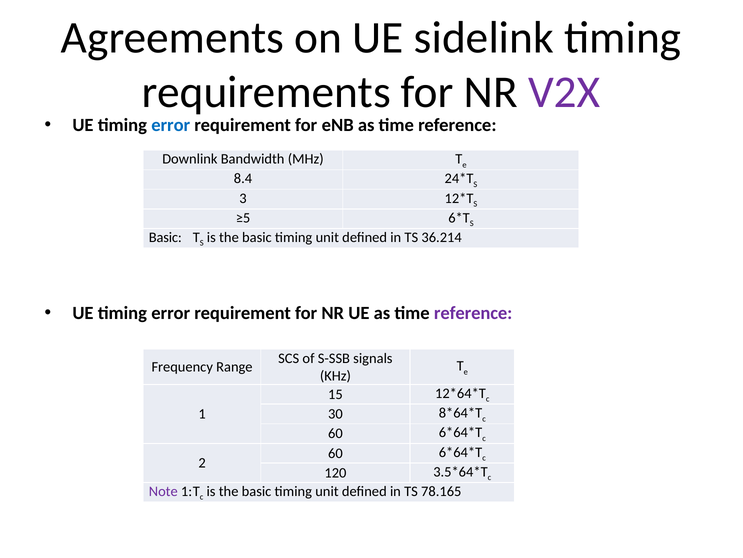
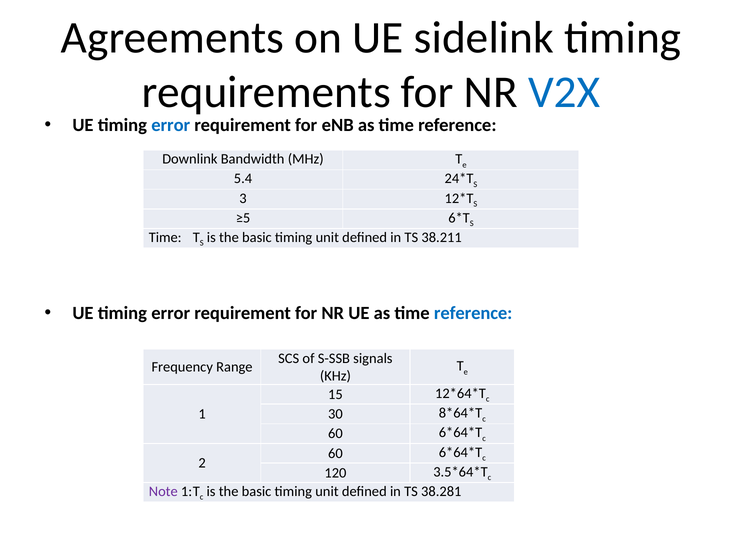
V2X colour: purple -> blue (564, 92)
8.4: 8.4 -> 5.4 (243, 178)
Basic: Basic -> Time (165, 237)
36.214: 36.214 -> 38.211 (442, 237)
reference colour: purple -> blue (473, 313)
78.165: 78.165 -> 38.281 (441, 491)
